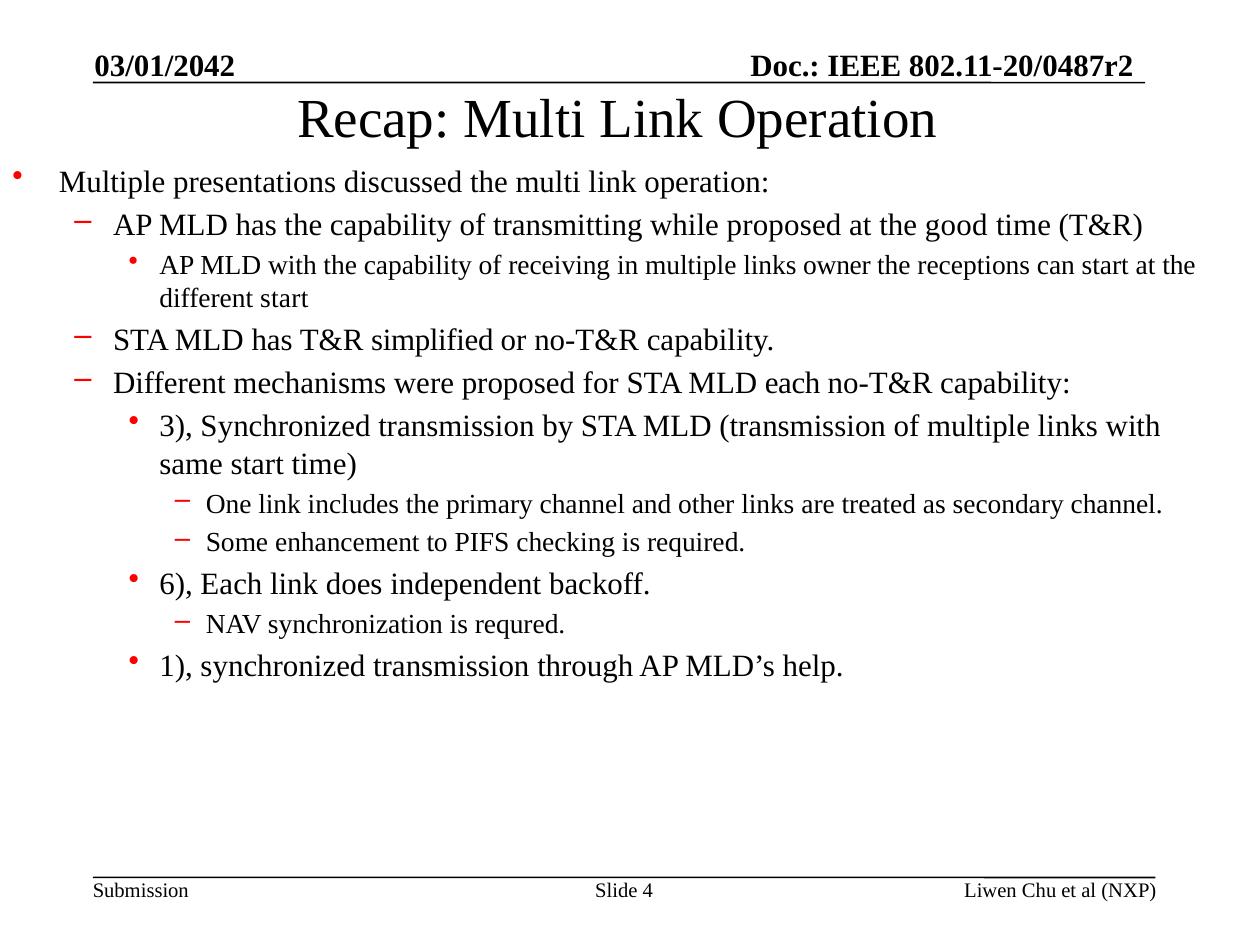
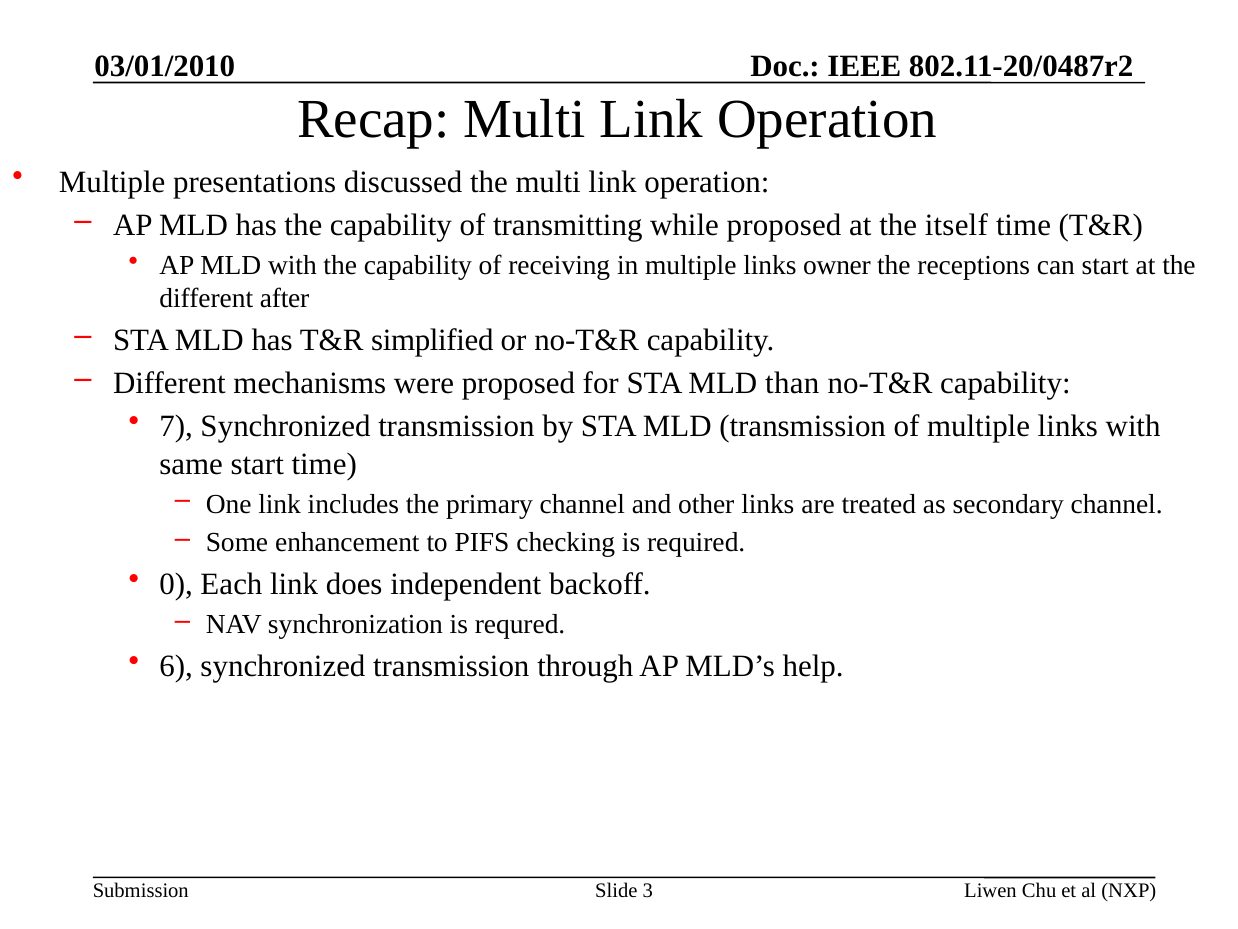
03/01/2042: 03/01/2042 -> 03/01/2010 (165, 66)
good: good -> itself (956, 225)
different start: start -> after (285, 298)
MLD each: each -> than (792, 383)
3: 3 -> 7 (176, 427)
6: 6 -> 0 (176, 584)
1: 1 -> 6 (176, 666)
4: 4 -> 3 (648, 891)
